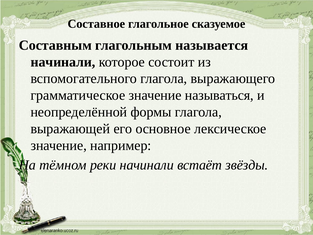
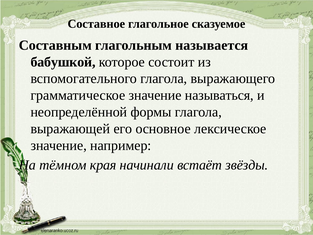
начинали: начинали -> бабушкой (63, 62)
реки: реки -> края (103, 165)
